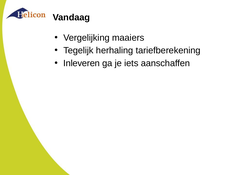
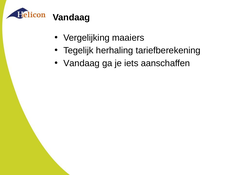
Inleveren: Inleveren -> Vandaag (82, 63)
